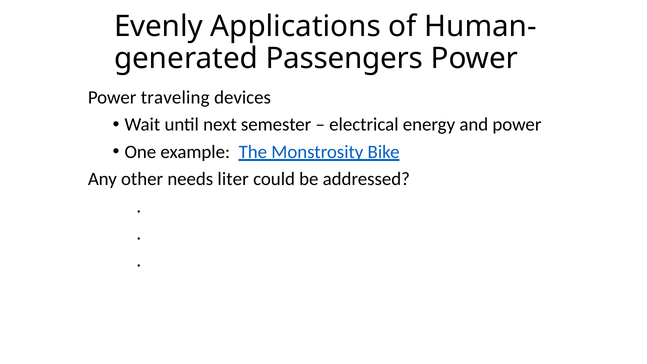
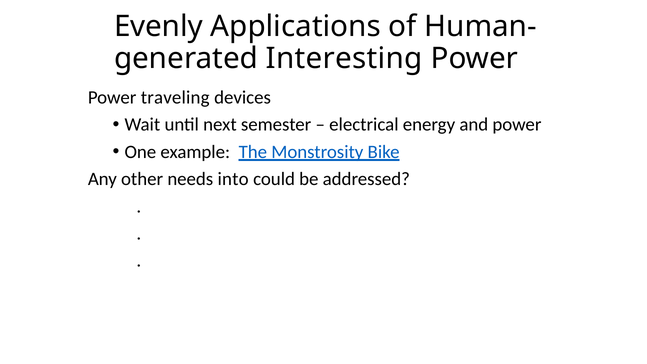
Passengers: Passengers -> Interesting (344, 58)
liter: liter -> into (233, 179)
